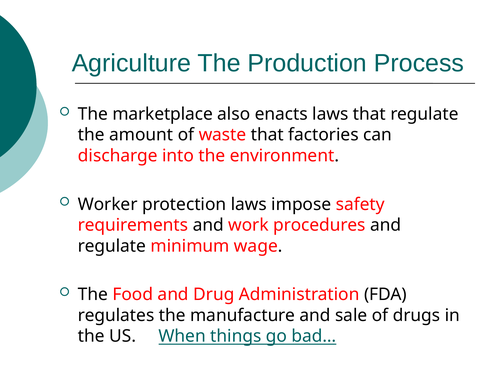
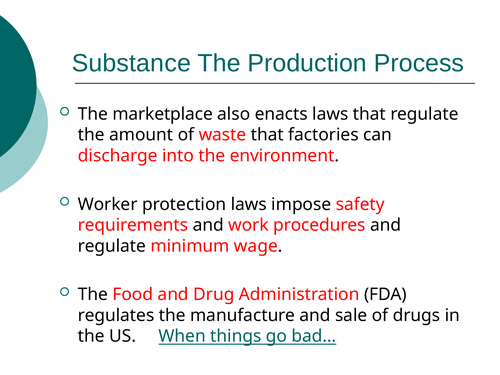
Agriculture: Agriculture -> Substance (131, 63)
